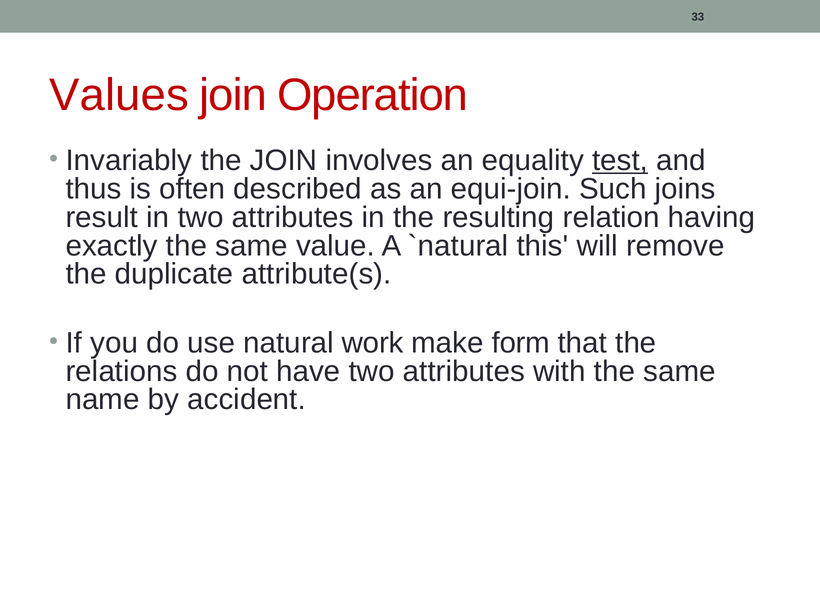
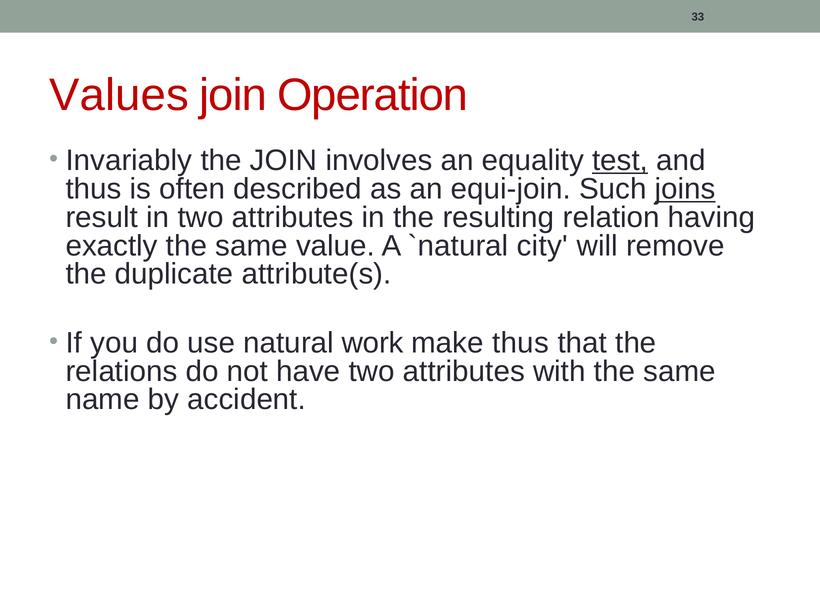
joins underline: none -> present (685, 189)
this: this -> city (542, 246)
make form: form -> thus (520, 343)
